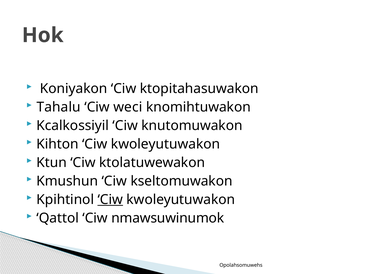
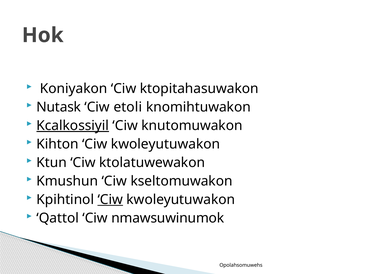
Tahalu: Tahalu -> Nutask (59, 107)
weci: weci -> etoli (128, 107)
Kcalkossiyil underline: none -> present (73, 126)
